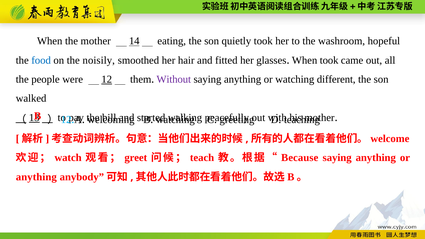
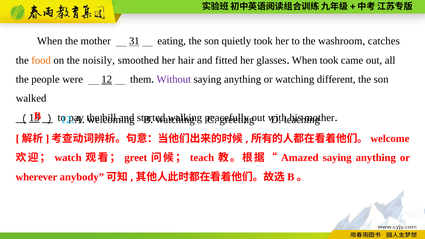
14: 14 -> 31 (134, 41)
hopeful: hopeful -> catches (384, 41)
food colour: blue -> orange (41, 60)
Because: Because -> Amazed (300, 158)
anything: anything -> wherever (36, 177)
